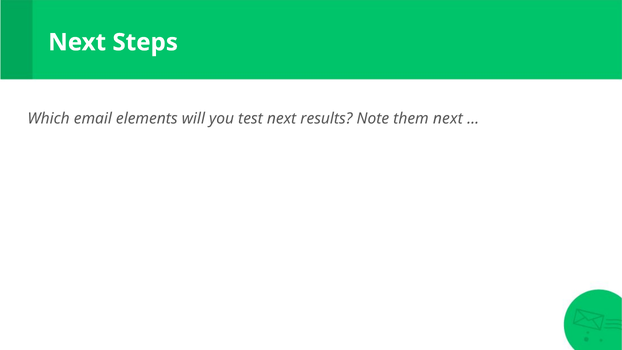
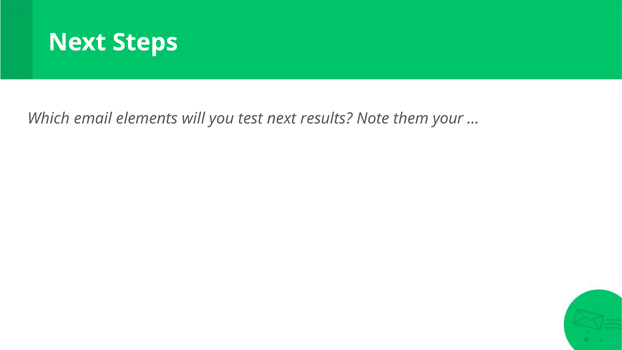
them next: next -> your (448, 119)
